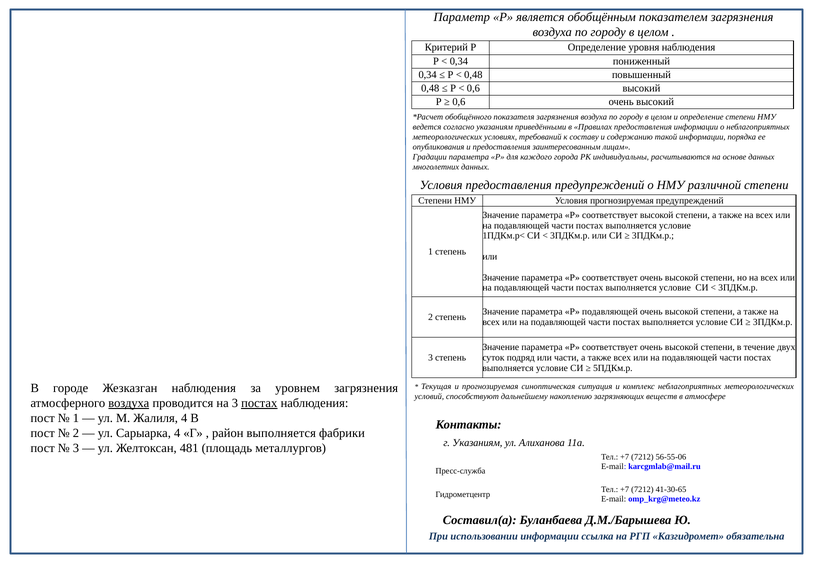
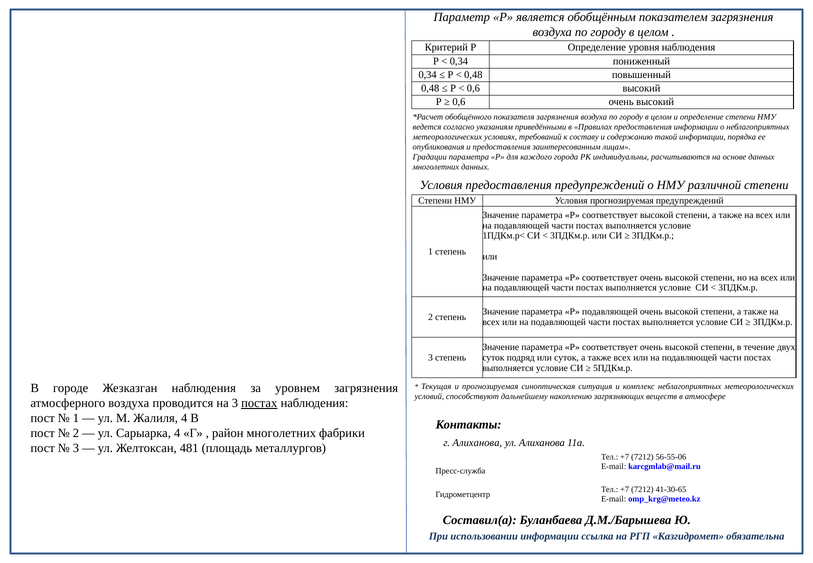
или части: части -> суток (567, 358)
воздуха underline: present -> none (129, 403)
район выполняется: выполняется -> многолетних (281, 433)
г Указаниям: Указаниям -> Алиханова (477, 443)
